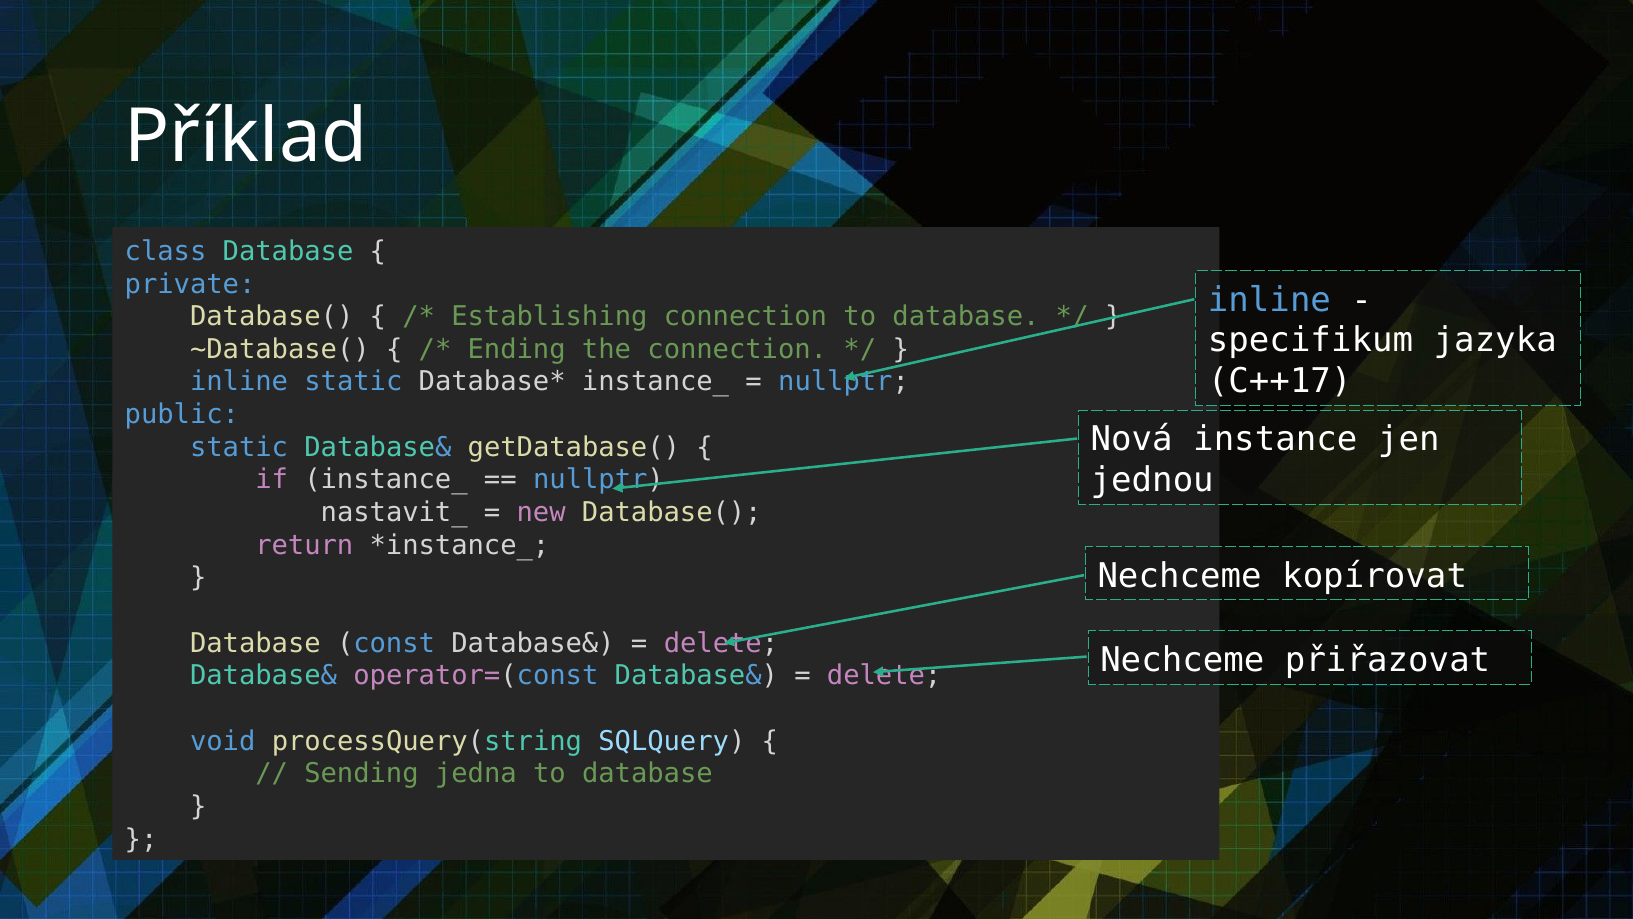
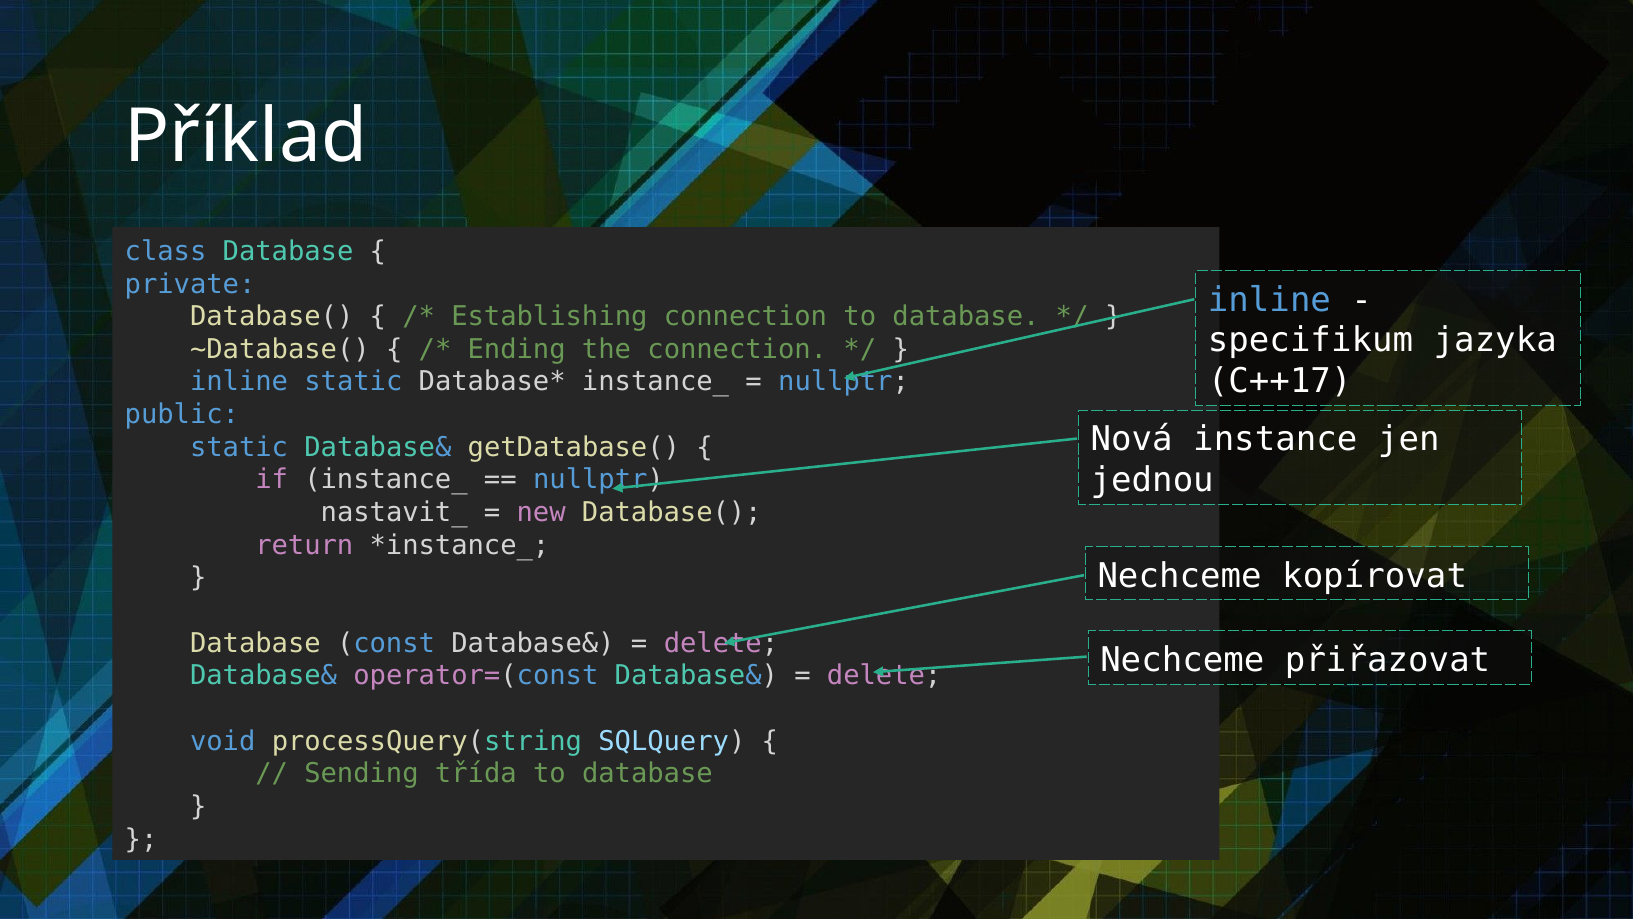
jedna: jedna -> třída (476, 774)
